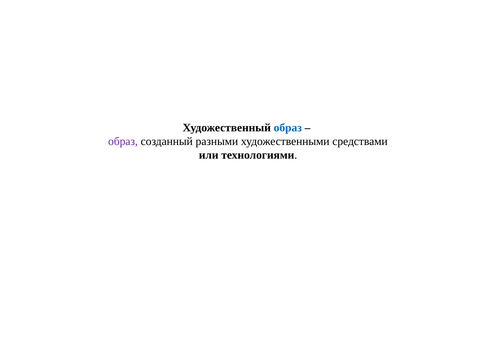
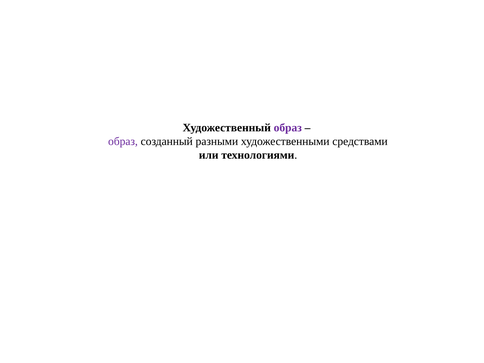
образ colour: blue -> purple (288, 128)
